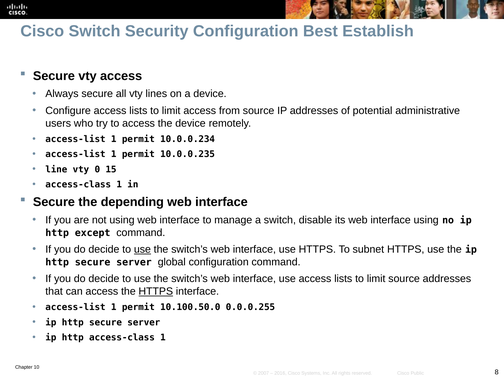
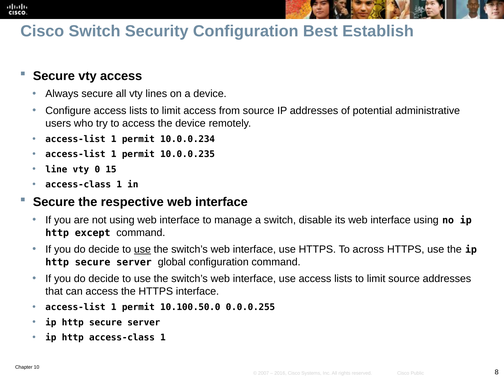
depending: depending -> respective (132, 202)
subnet: subnet -> across (368, 249)
HTTPS underline: present -> none (156, 291)
